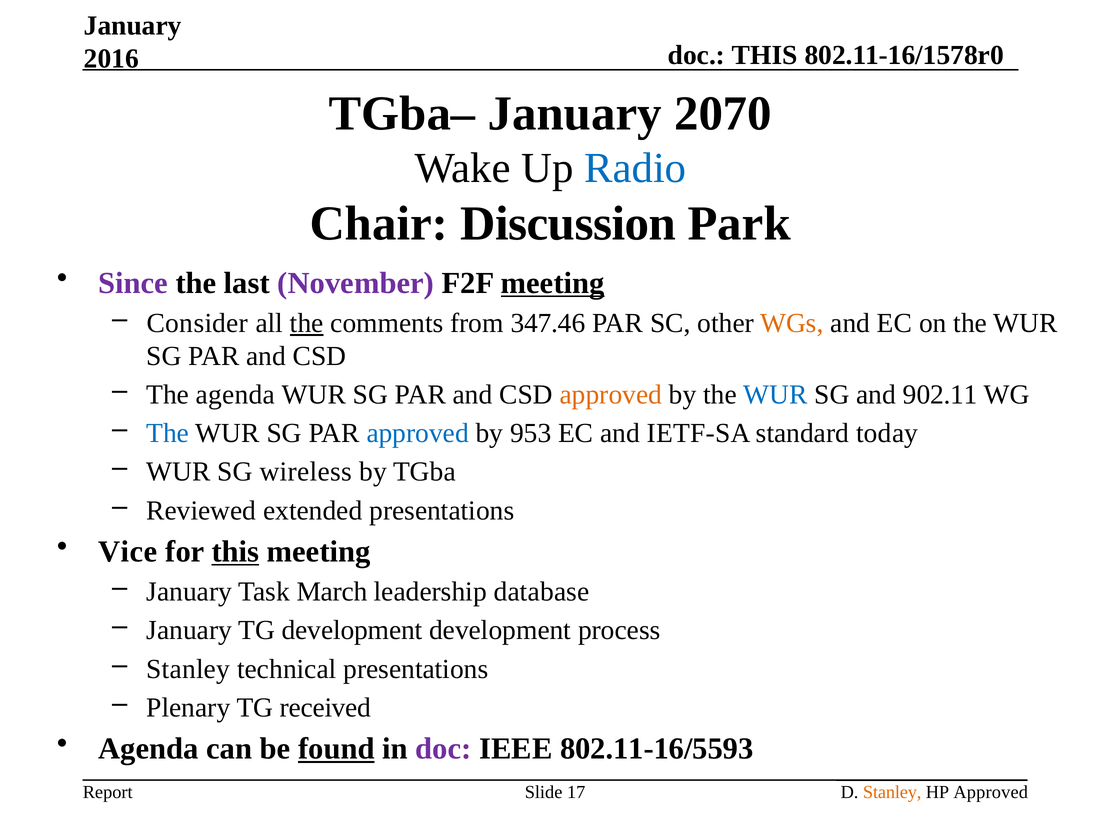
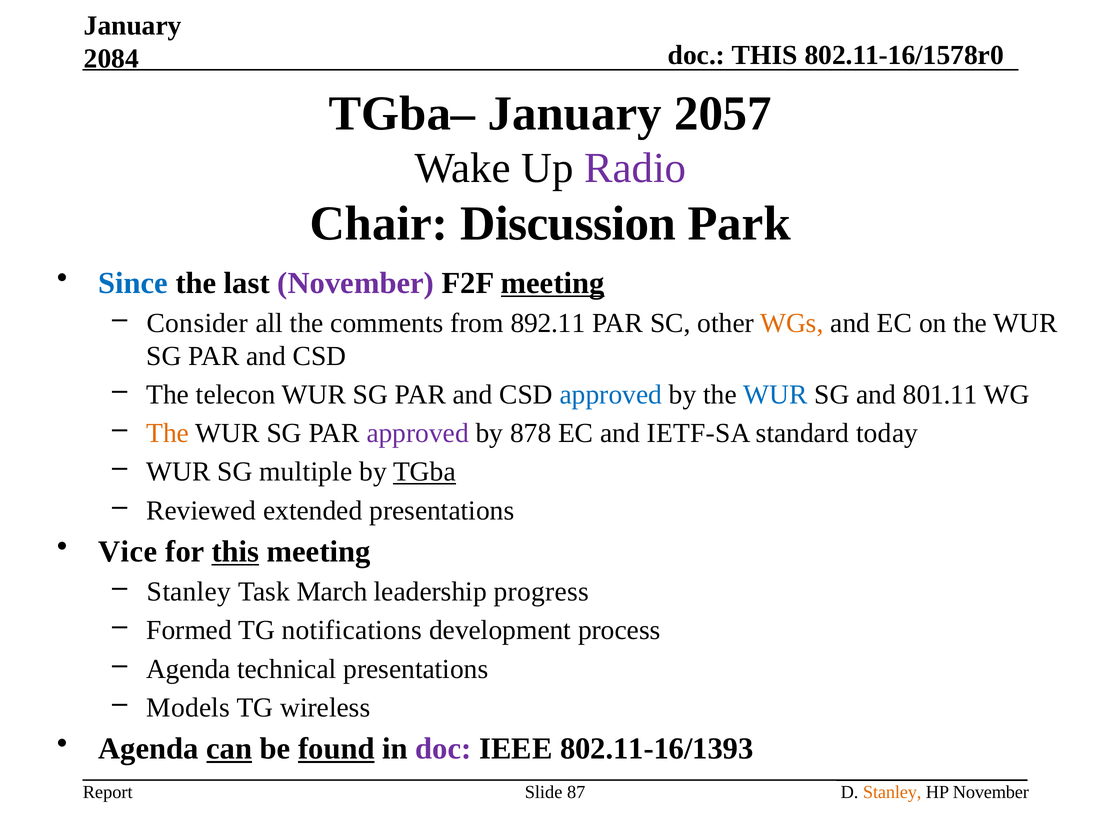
2016: 2016 -> 2084 (111, 59)
2070: 2070 -> 2057 (723, 113)
Radio colour: blue -> purple (635, 168)
Since colour: purple -> blue (133, 283)
the underline: present -> none (307, 323)
347.46: 347.46 -> 892.11 (548, 323)
The agenda: agenda -> telecon (236, 395)
approved colour: orange -> blue (611, 395)
902.11: 902.11 -> 801.11 (940, 395)
The colour: blue -> orange (168, 433)
approved colour: blue -> purple (418, 433)
953: 953 -> 878 (531, 433)
wireless: wireless -> multiple (306, 472)
TGba underline: none -> present (424, 472)
January: January -> Stanley (189, 592)
database: database -> progress (541, 592)
January: January -> Formed (189, 630)
TG development: development -> notifications (352, 630)
Stanley: Stanley -> Agenda (188, 669)
Plenary: Plenary -> Models (188, 707)
received: received -> wireless (325, 707)
can underline: none -> present (229, 748)
802.11-16/5593: 802.11-16/5593 -> 802.11-16/1393 (657, 748)
17: 17 -> 87 (576, 792)
HP Approved: Approved -> November (991, 792)
